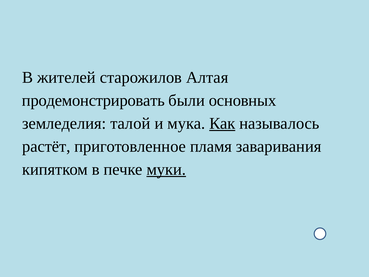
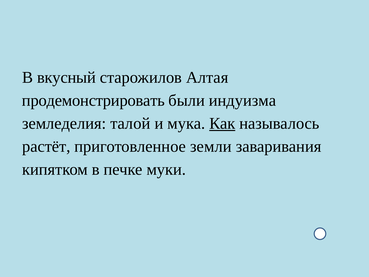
жителей: жителей -> вкусный (66, 77)
основных: основных -> индуизма (242, 100)
пламя: пламя -> земли (211, 146)
муки underline: present -> none (166, 169)
